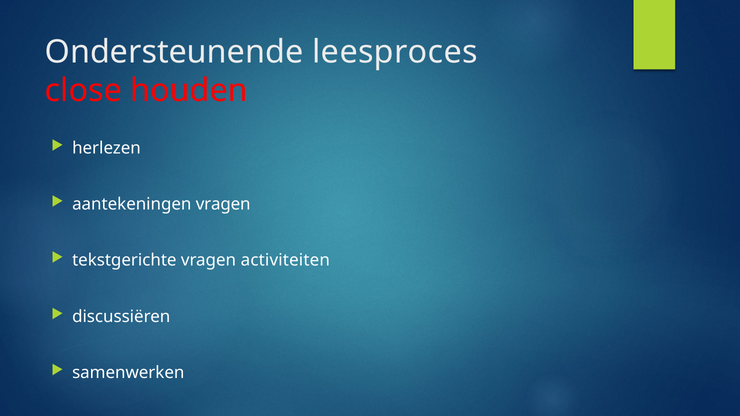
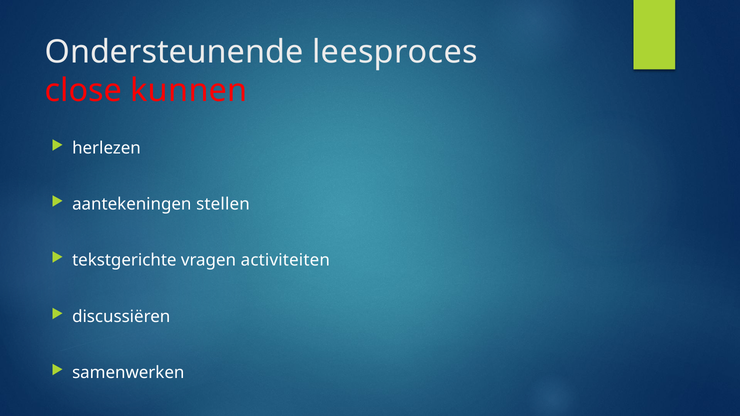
houden: houden -> kunnen (189, 91)
aantekeningen vragen: vragen -> stellen (223, 204)
